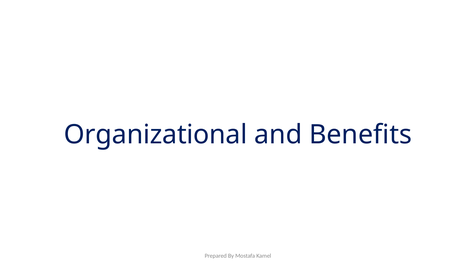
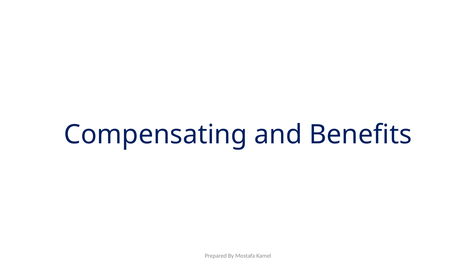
Organizational: Organizational -> Compensating (156, 134)
